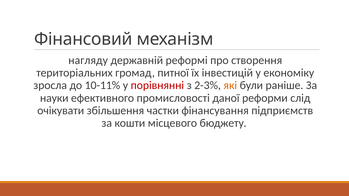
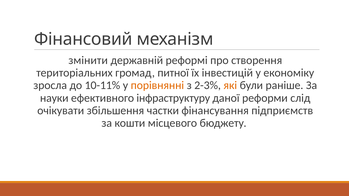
нагляду: нагляду -> змінити (88, 60)
порівнянні colour: red -> orange (157, 86)
промисловості: промисловості -> інфраструктуру (173, 98)
